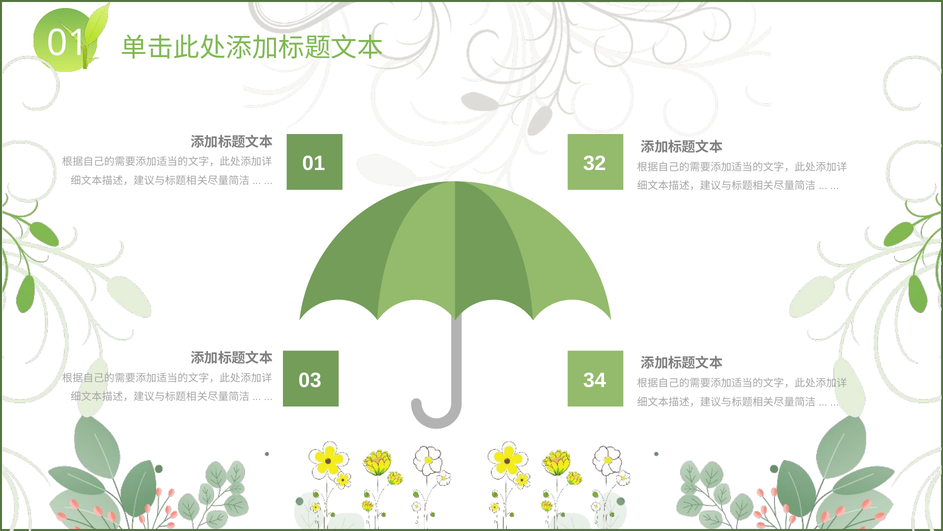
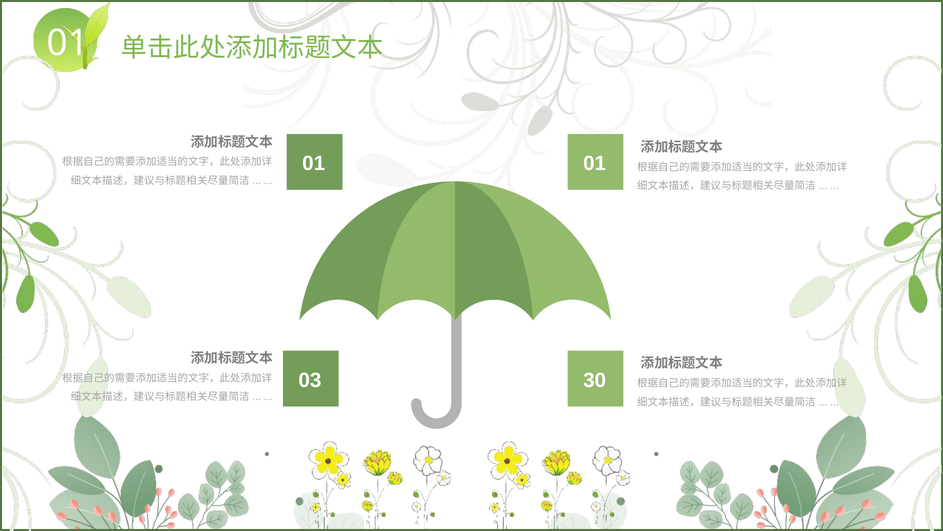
01 32: 32 -> 01 (595, 163)
34: 34 -> 30 (595, 380)
